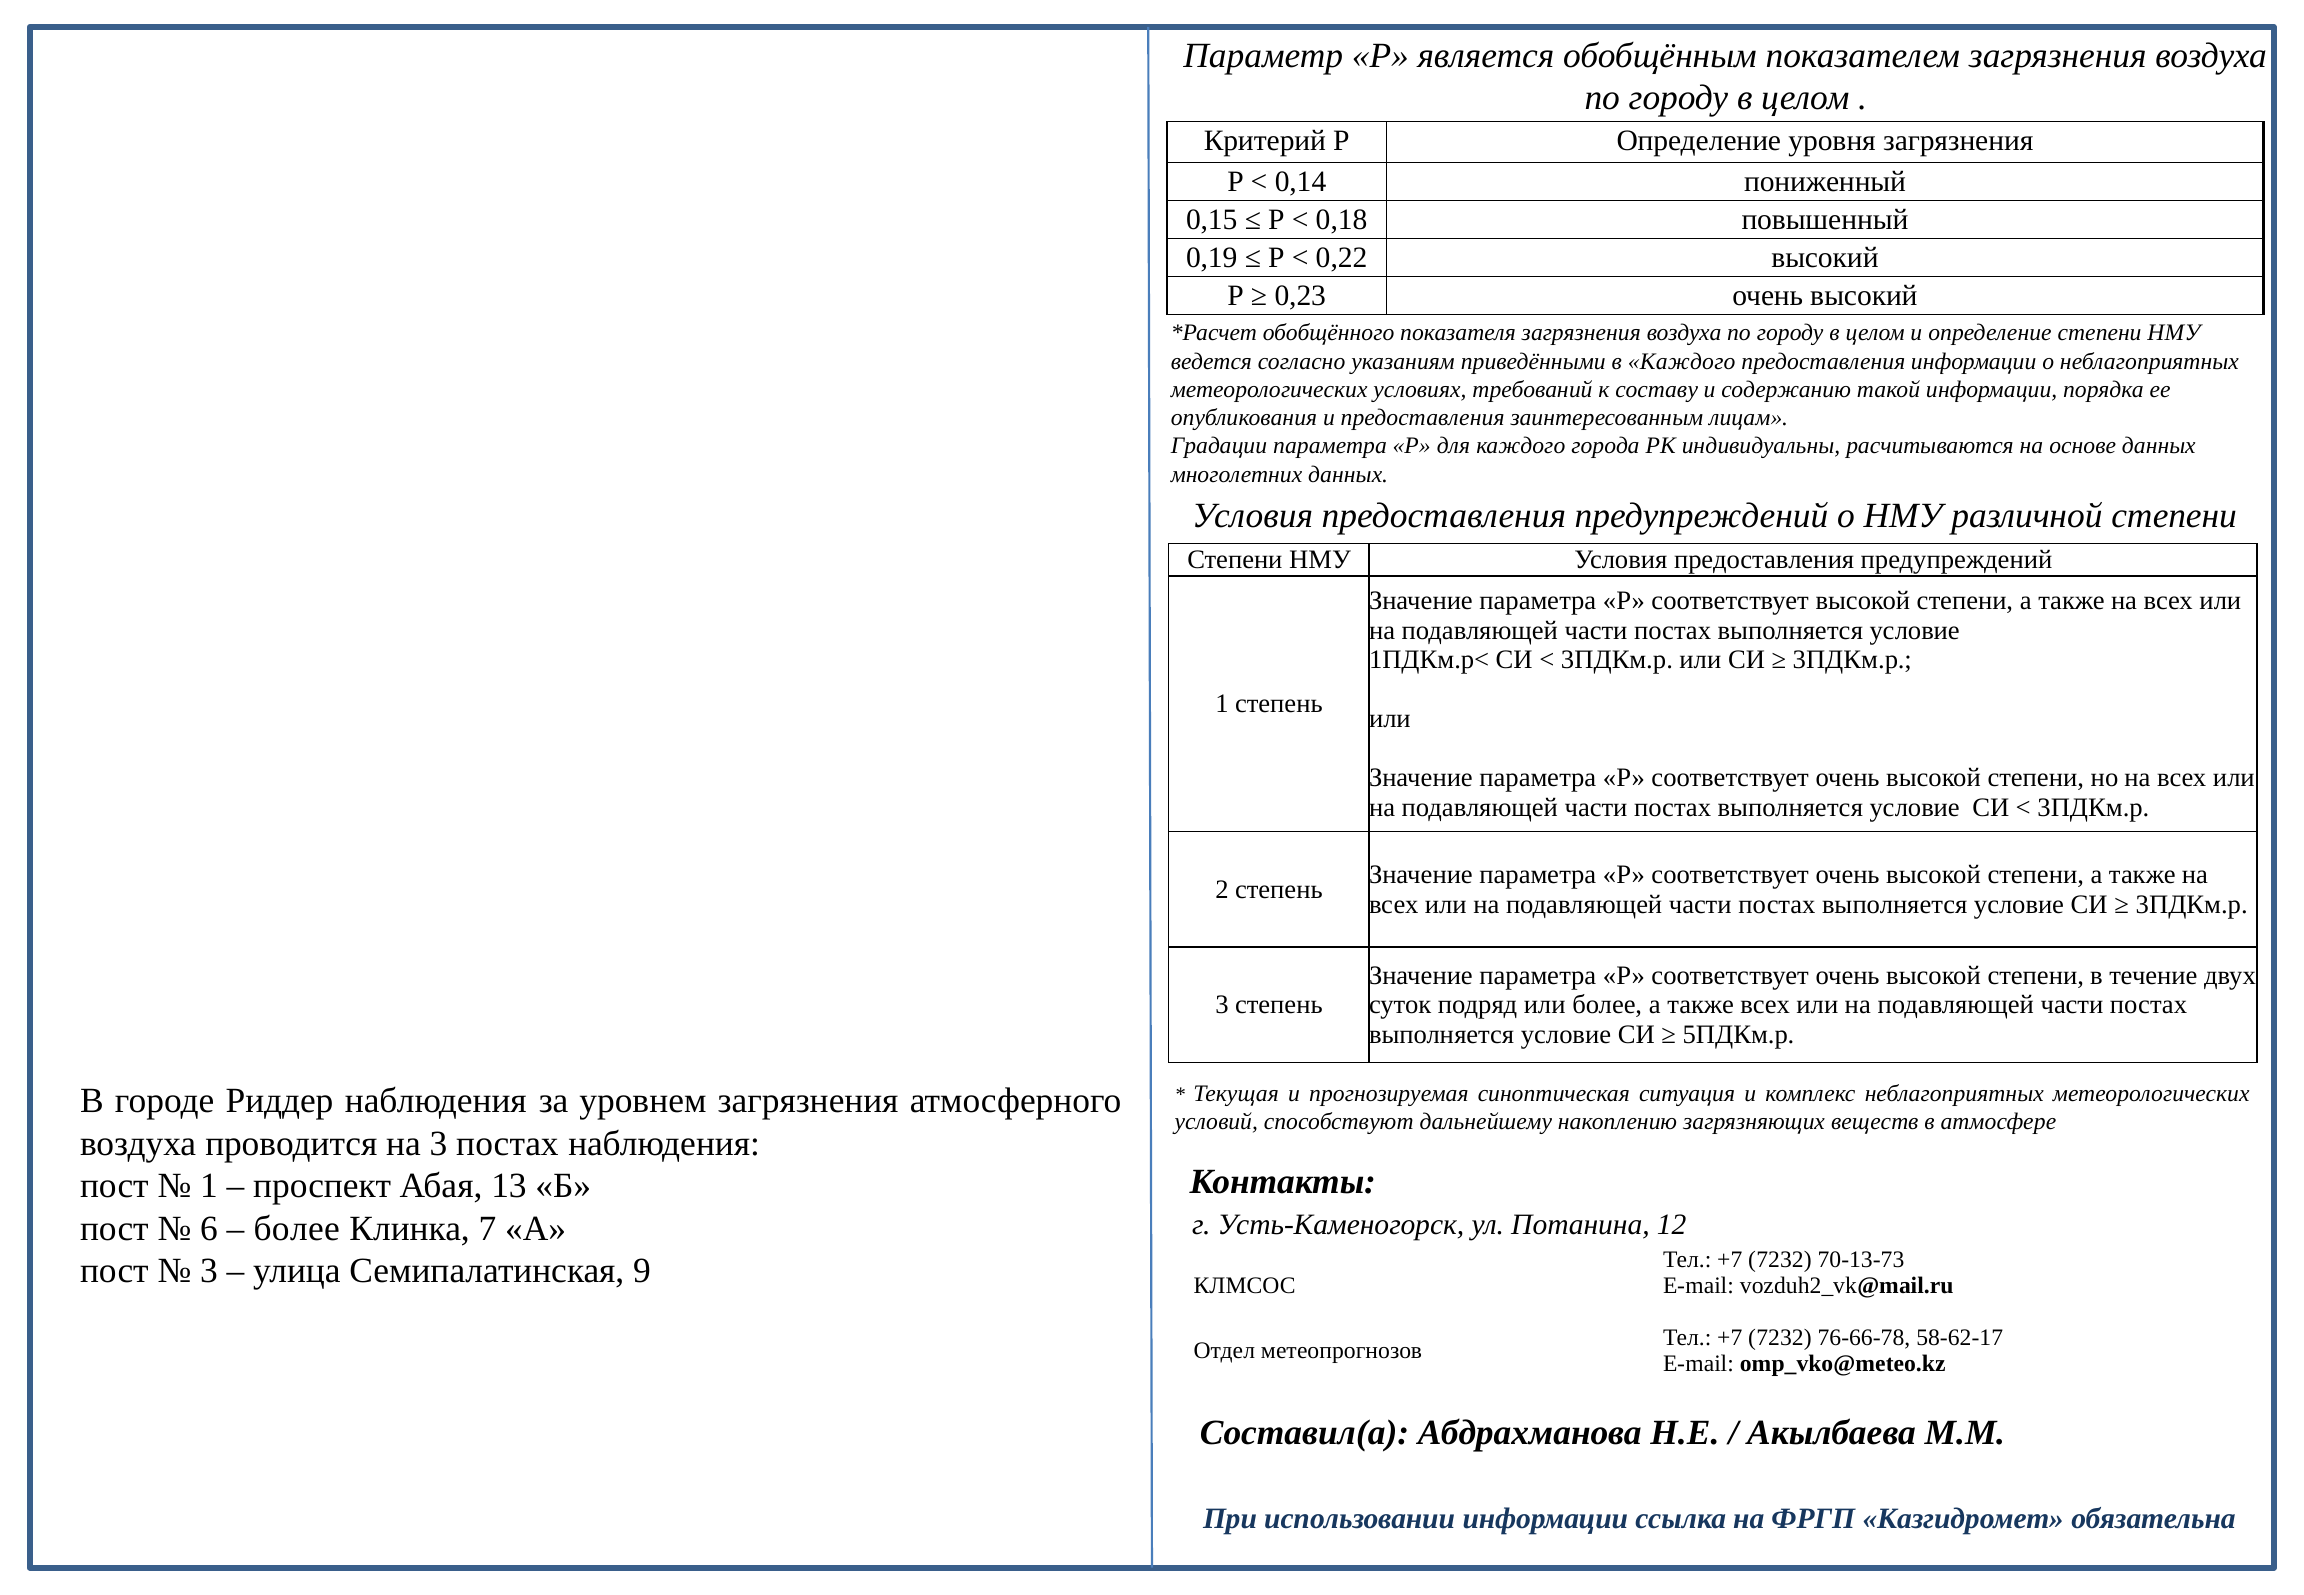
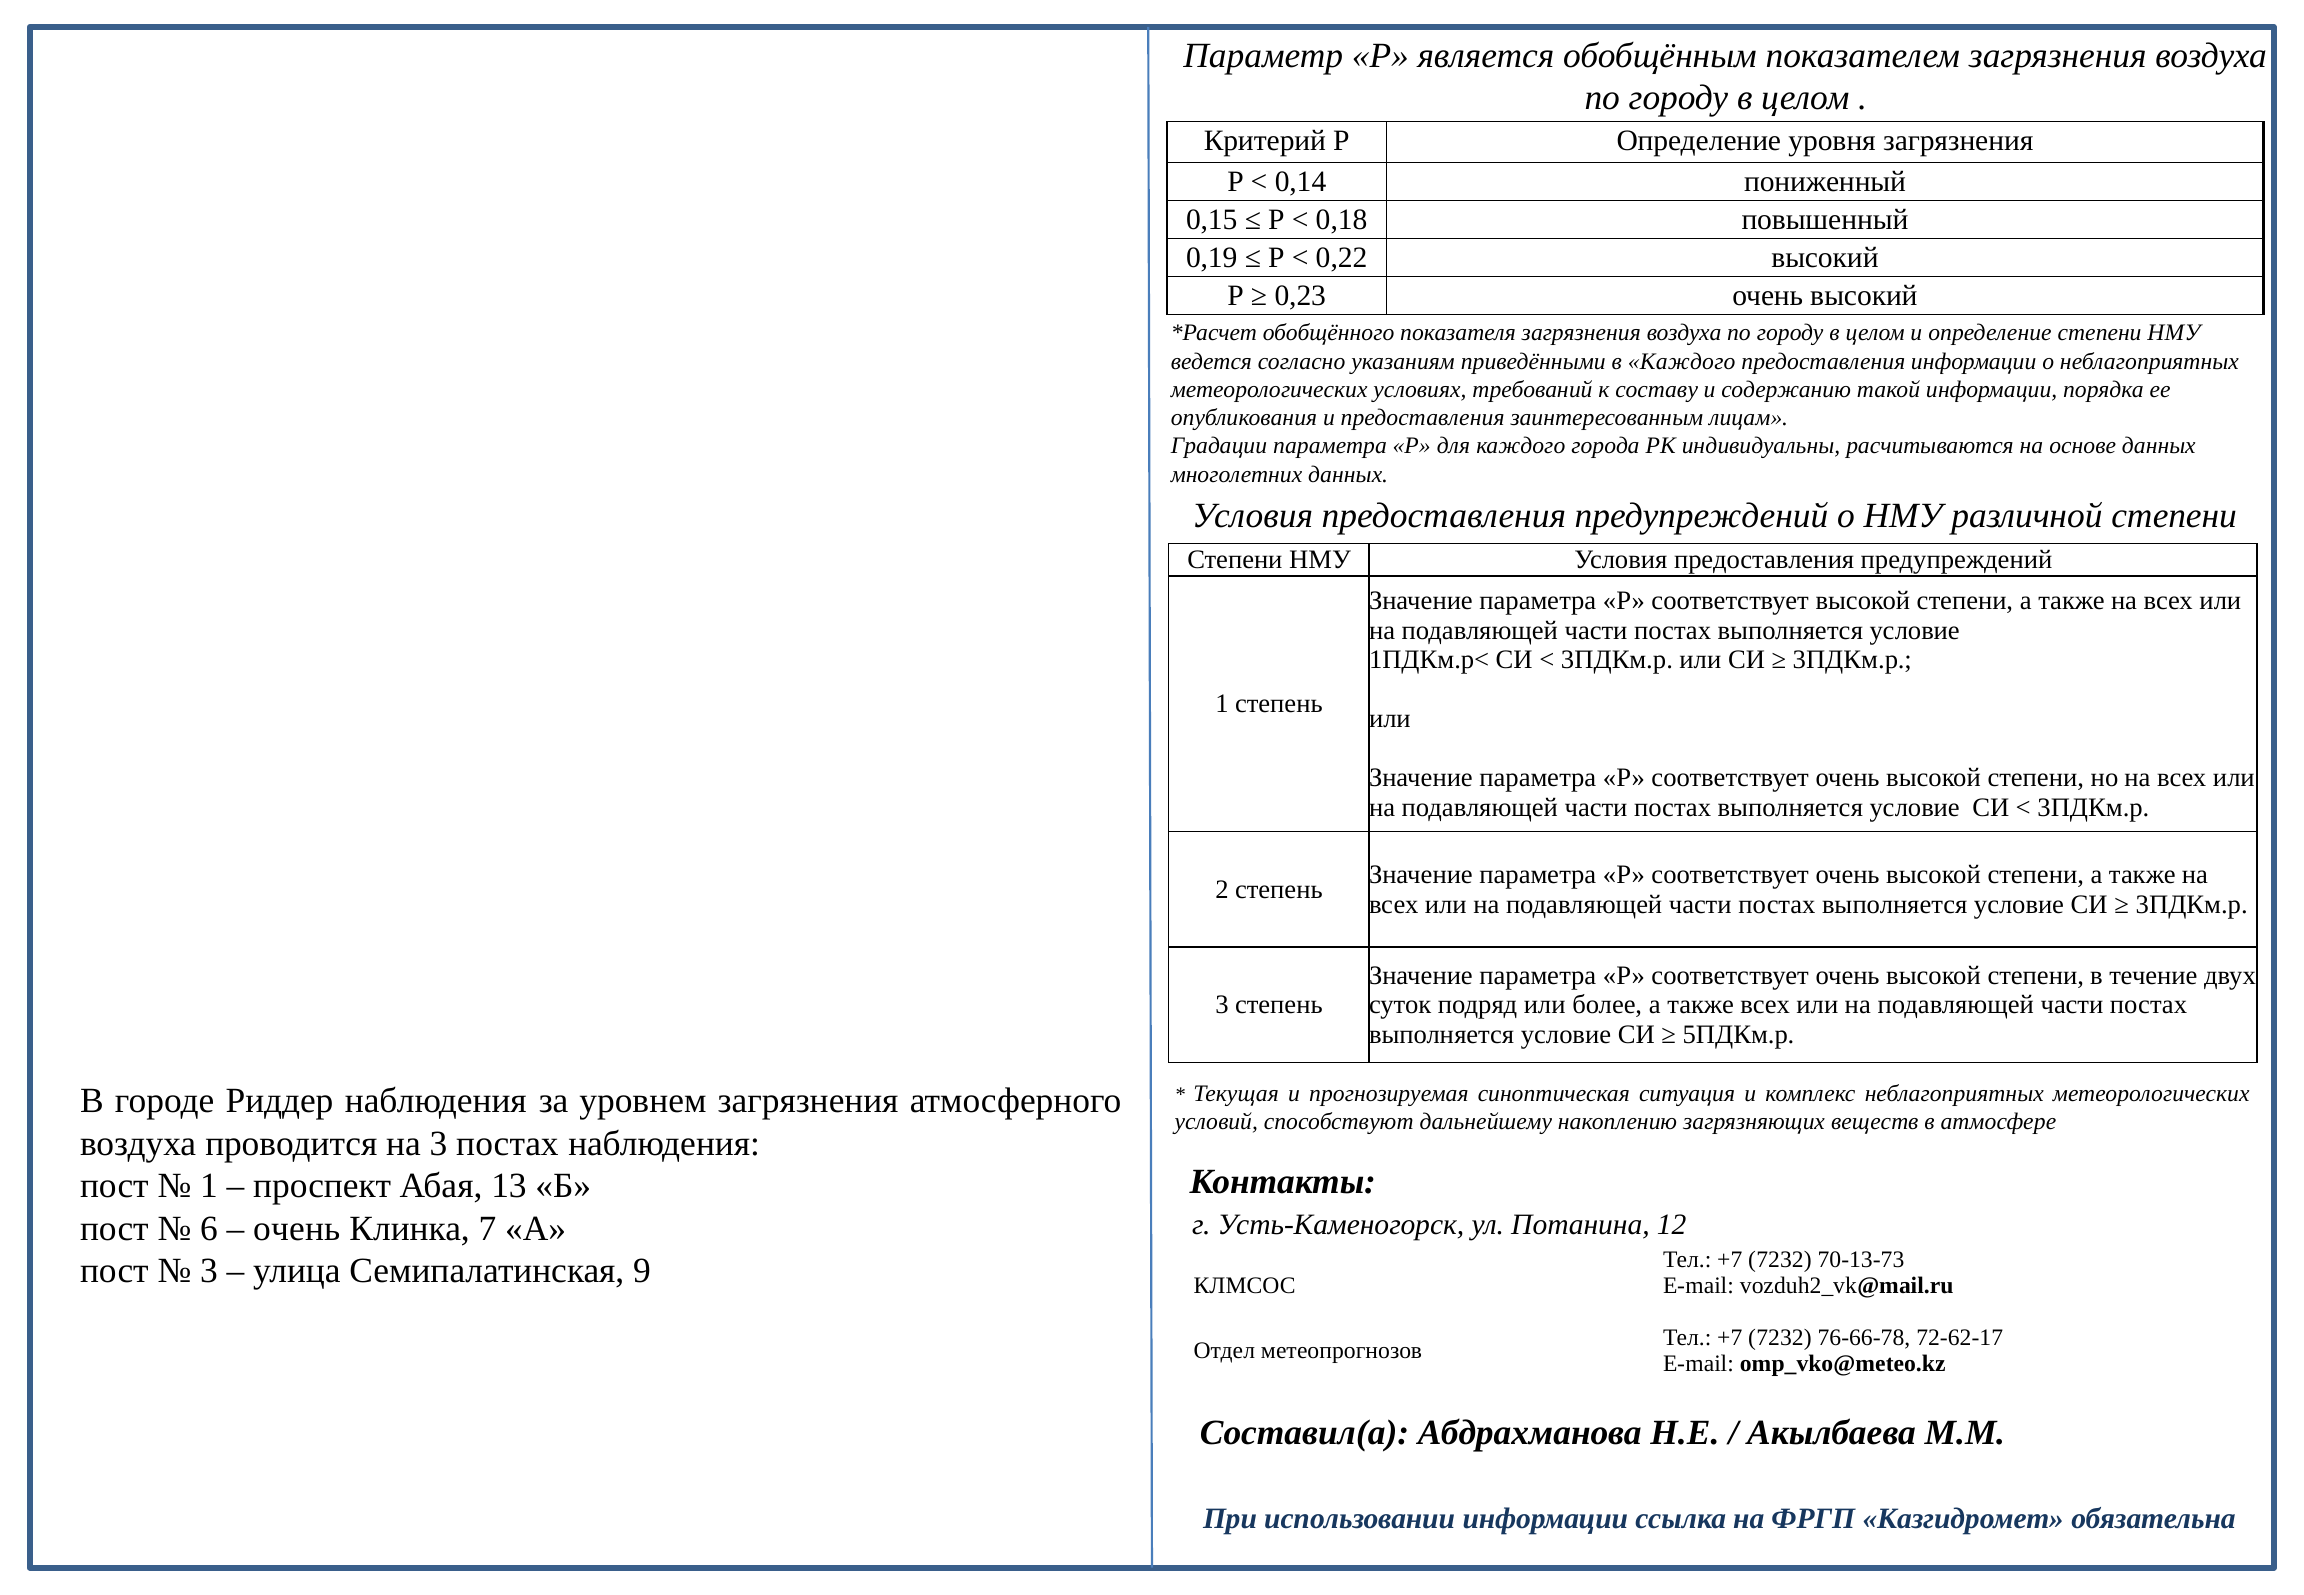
более: более -> очень (297, 1229)
58-62-17: 58-62-17 -> 72-62-17 (1960, 1338)
